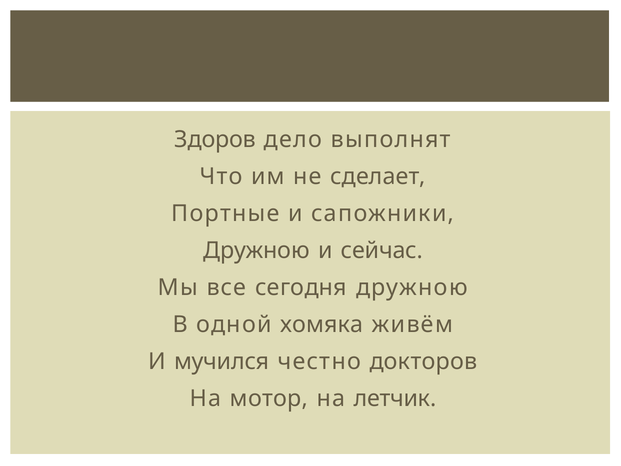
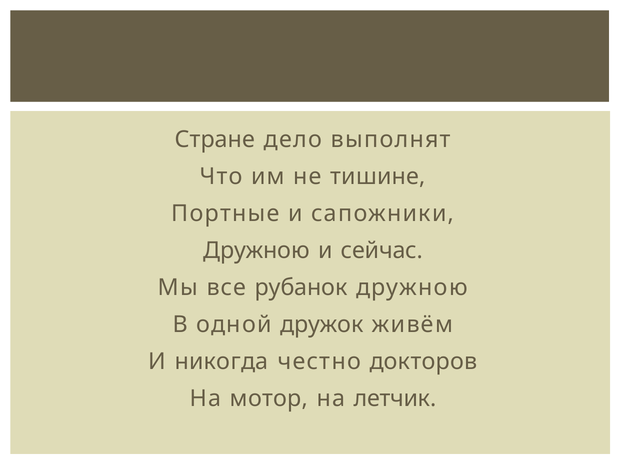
Здоров: Здоров -> Стране (215, 140)
сделает: сделает -> тишине (378, 177)
сегодня: сегодня -> рубанок (301, 288)
хомяка: хомяка -> дружок (322, 325)
мучился: мучился -> никогда (221, 362)
